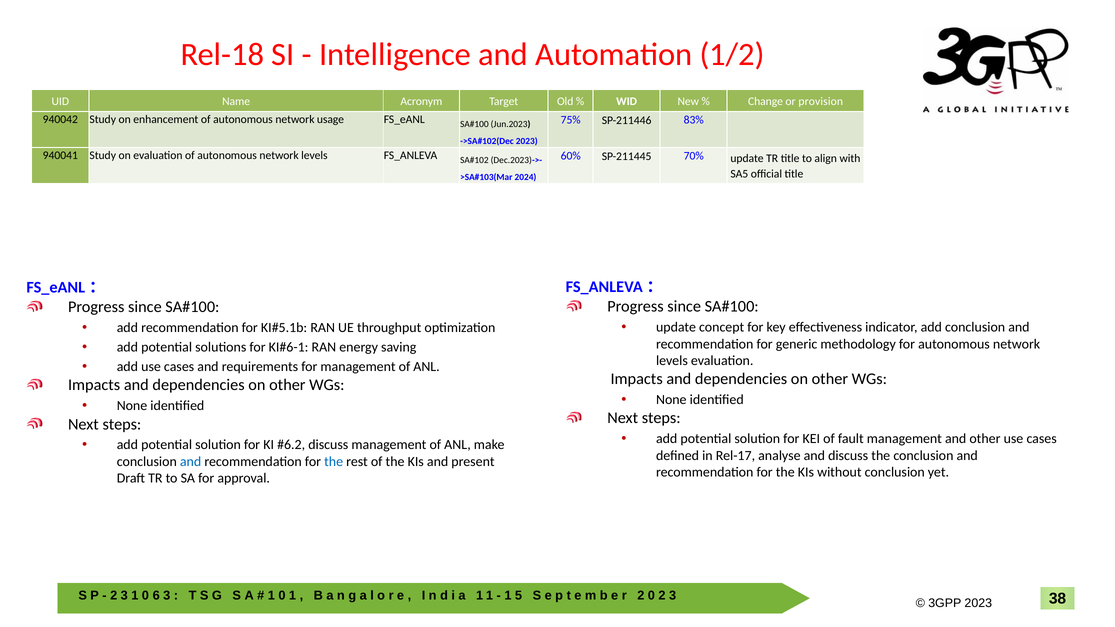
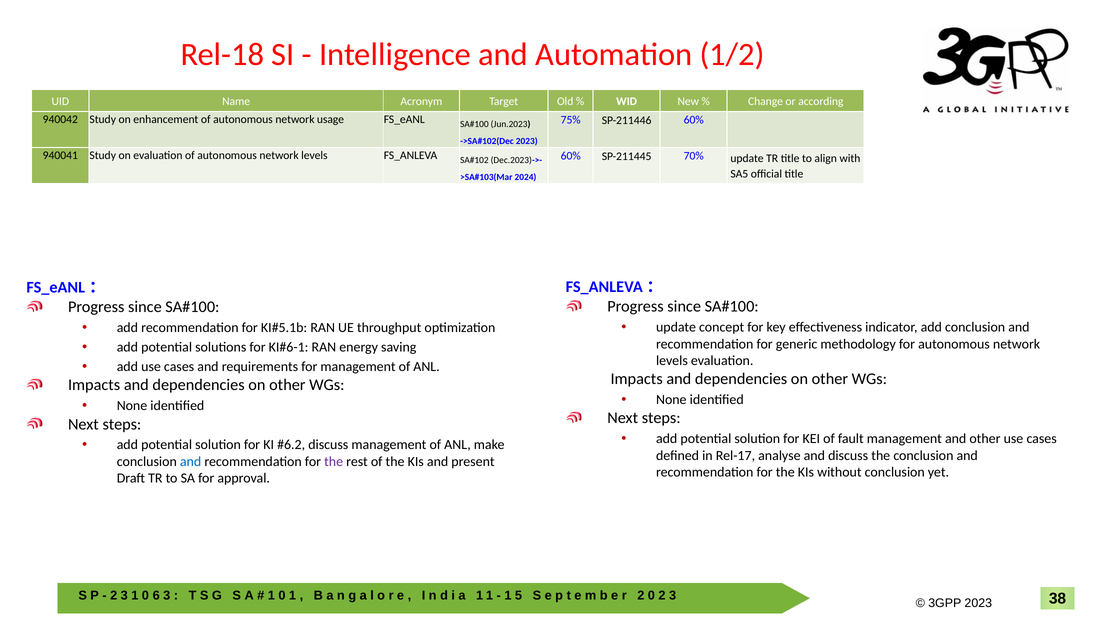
provision: provision -> according (821, 101)
SP-211446 83%: 83% -> 60% (694, 120)
the colour: blue -> purple (334, 462)
